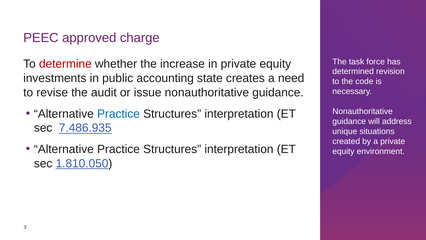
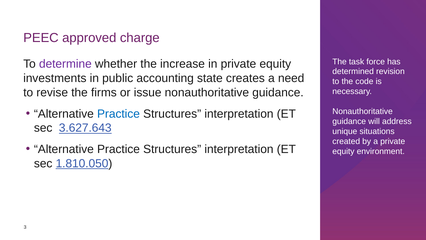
determine colour: red -> purple (65, 64)
audit: audit -> firms (104, 92)
7.486.935: 7.486.935 -> 3.627.643 (85, 128)
